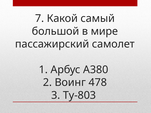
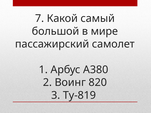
478: 478 -> 820 (98, 83)
Ту-803: Ту-803 -> Ту-819 (79, 95)
